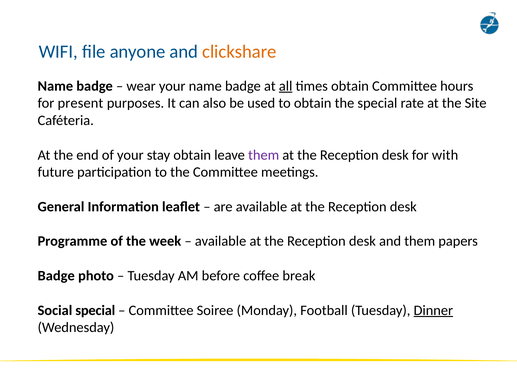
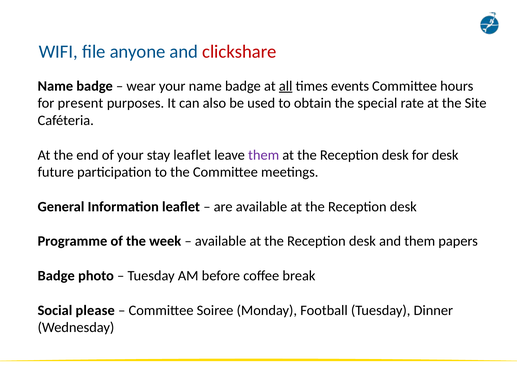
clickshare colour: orange -> red (239, 52)
times obtain: obtain -> events (350, 86)
stay obtain: obtain -> leaflet (192, 155)
for with: with -> desk (445, 155)
Social special: special -> please (95, 310)
Dinner underline: present -> none (433, 310)
